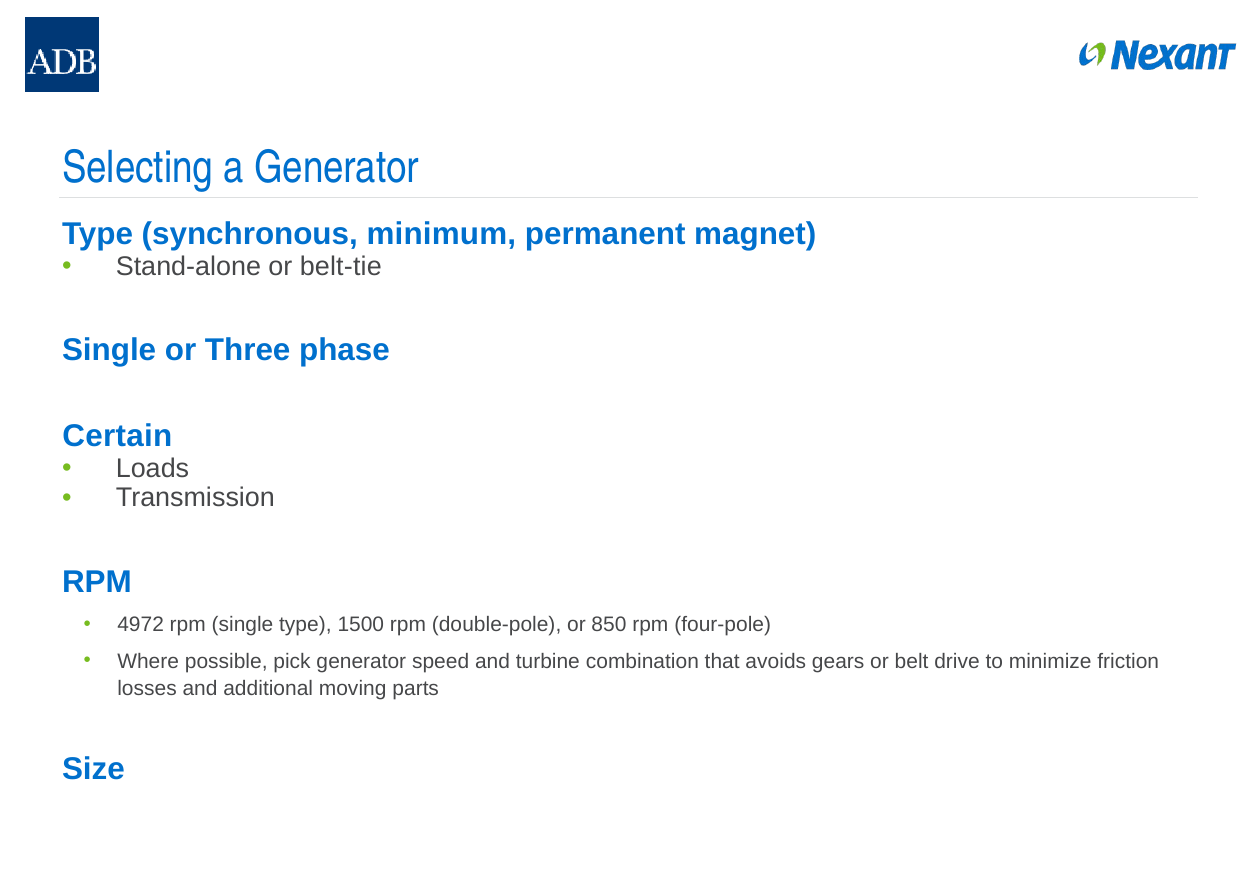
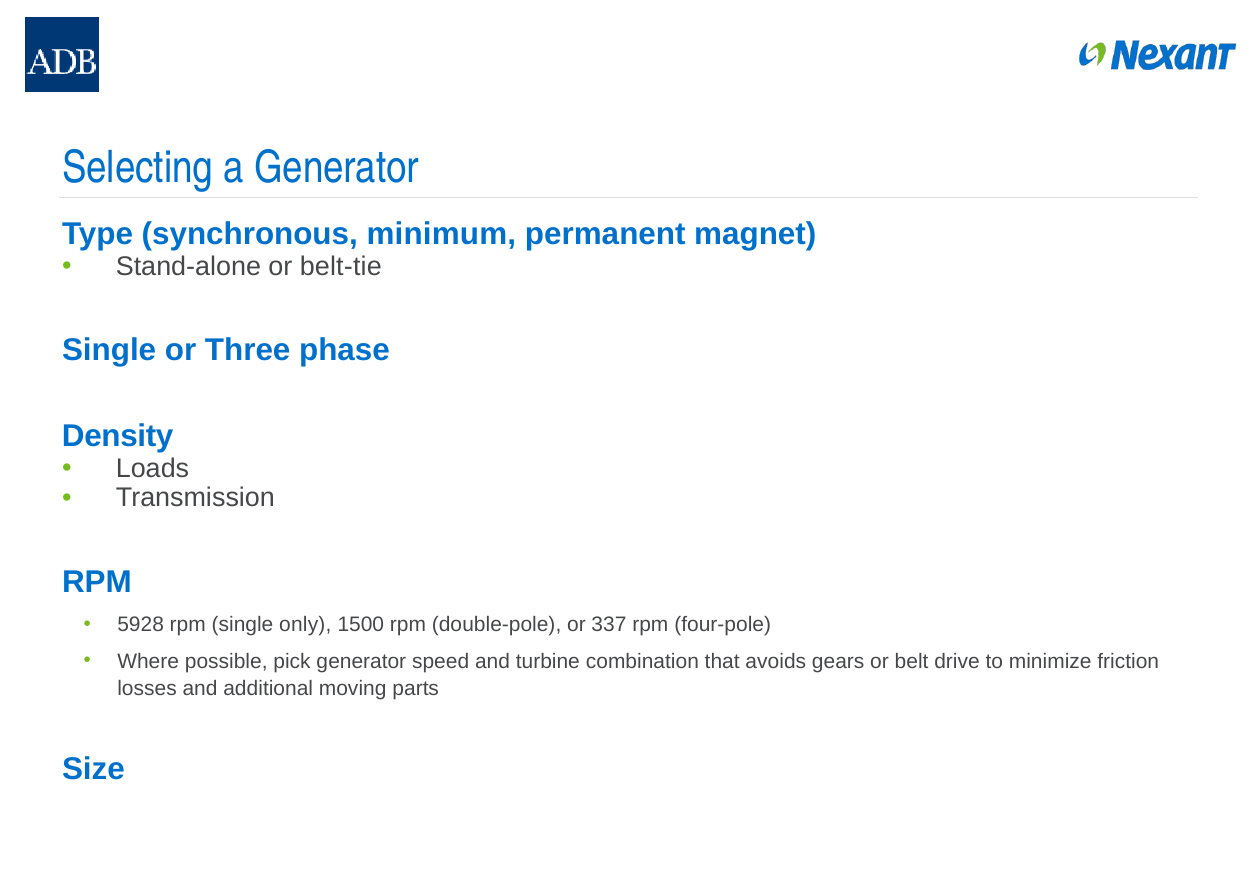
Certain: Certain -> Density (118, 436)
4972: 4972 -> 5928 (141, 625)
single type: type -> only (305, 625)
850: 850 -> 337 (609, 625)
